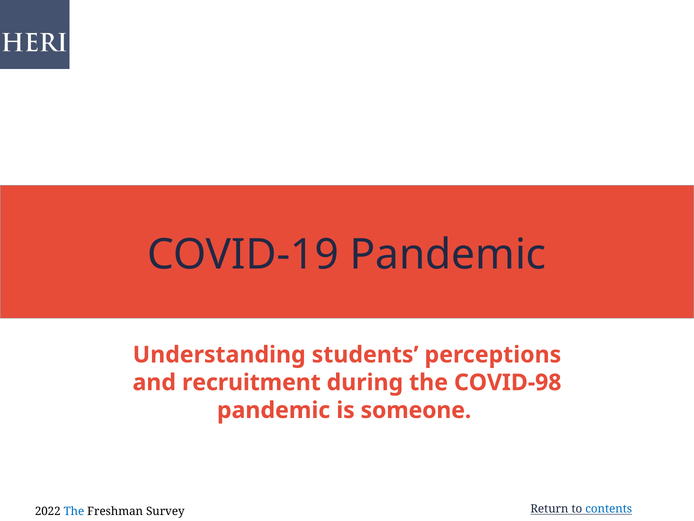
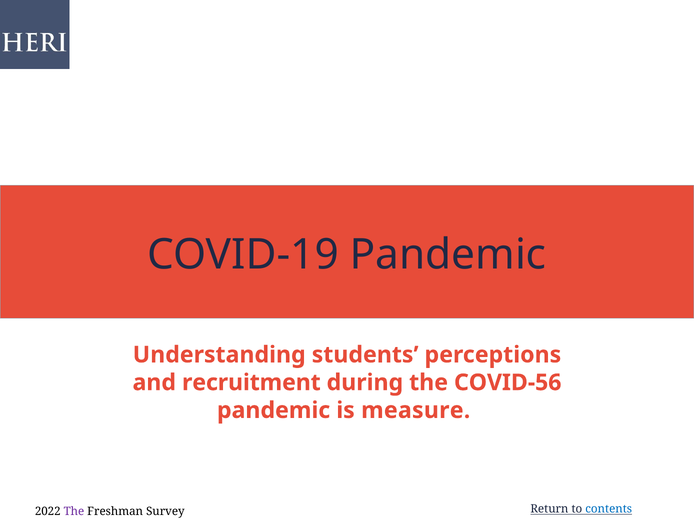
COVID-98: COVID-98 -> COVID-56 (508, 382)
someone: someone -> measure (416, 410)
The colour: blue -> purple (74, 511)
